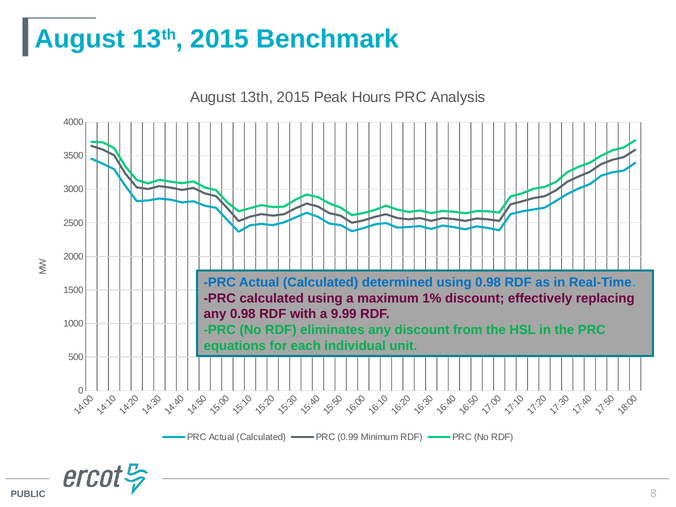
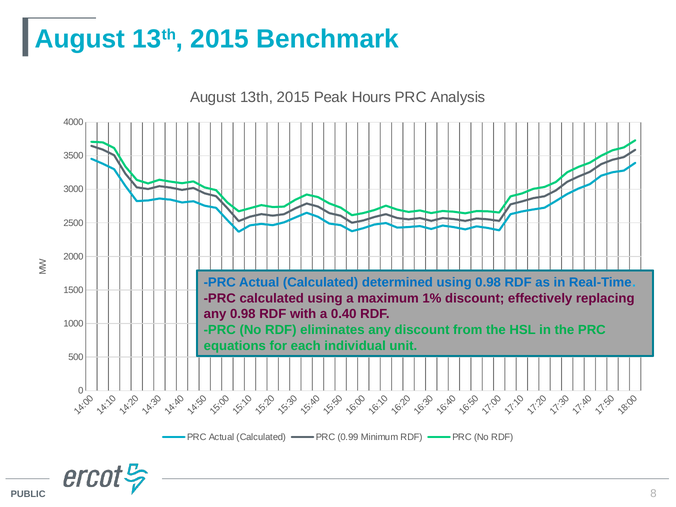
9.99: 9.99 -> 0.40 (344, 314)
